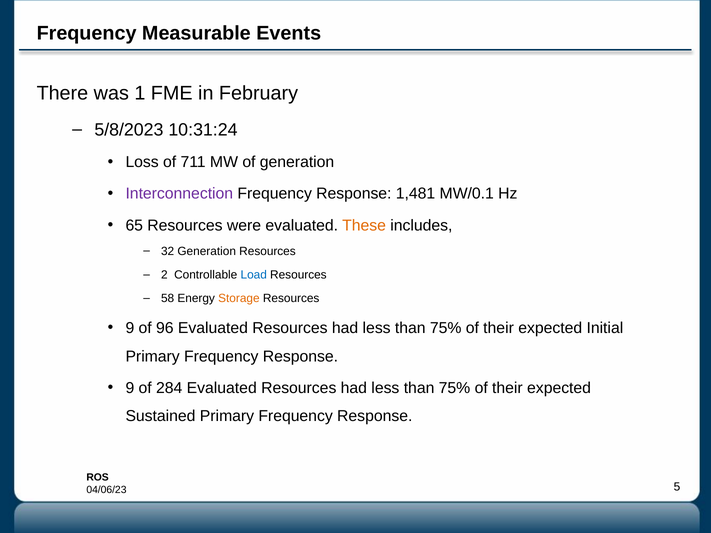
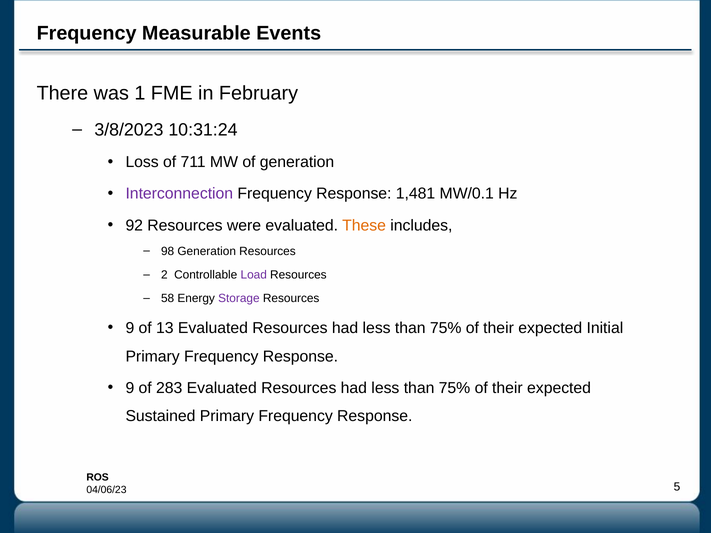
5/8/2023: 5/8/2023 -> 3/8/2023 (129, 130)
65: 65 -> 92 (134, 225)
32: 32 -> 98 (168, 251)
Load colour: blue -> purple (254, 275)
Storage colour: orange -> purple (239, 299)
96: 96 -> 13 (165, 328)
284: 284 -> 283 (169, 388)
